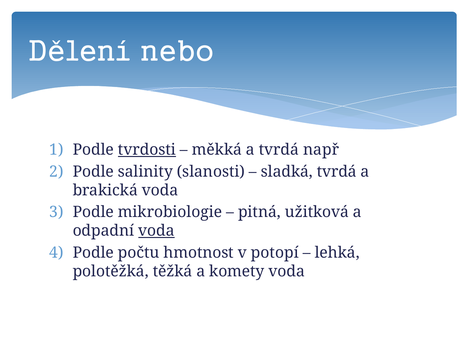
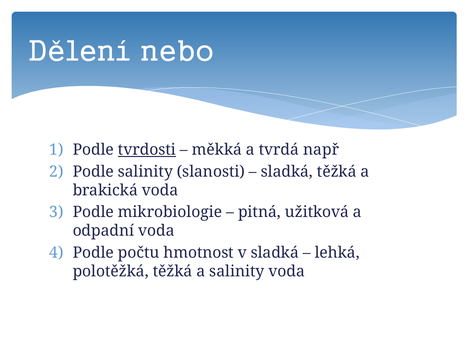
sladká tvrdá: tvrdá -> těžká (337, 172)
voda underline: present -> none (156, 231)
v potopí: potopí -> sladká (275, 253)
a komety: komety -> salinity (237, 271)
